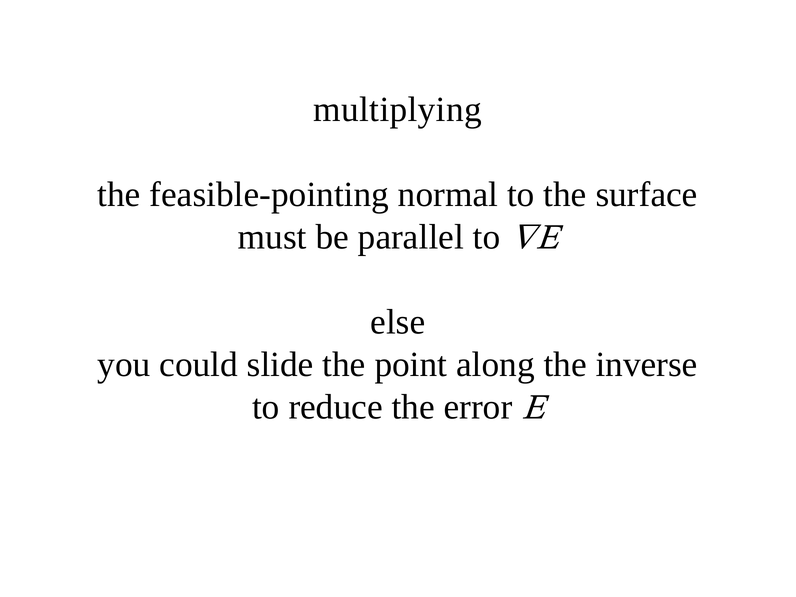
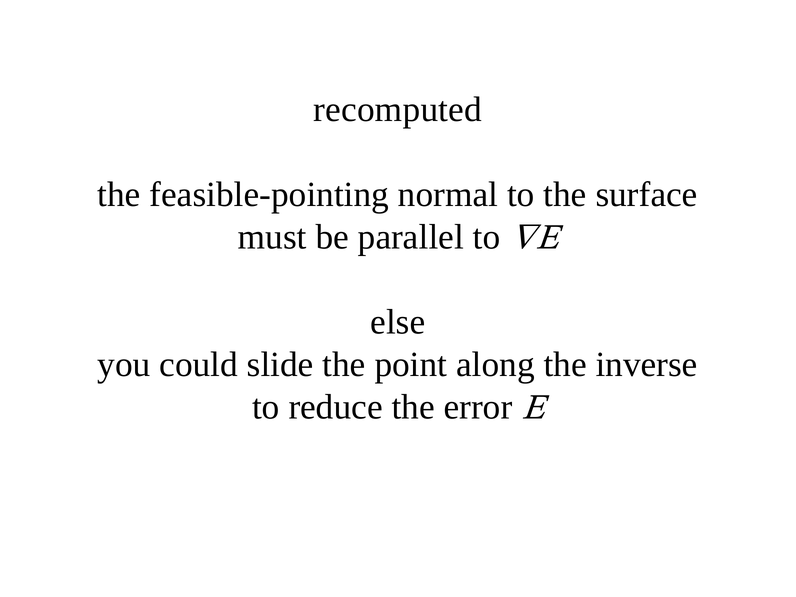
multiplying: multiplying -> recomputed (398, 110)
